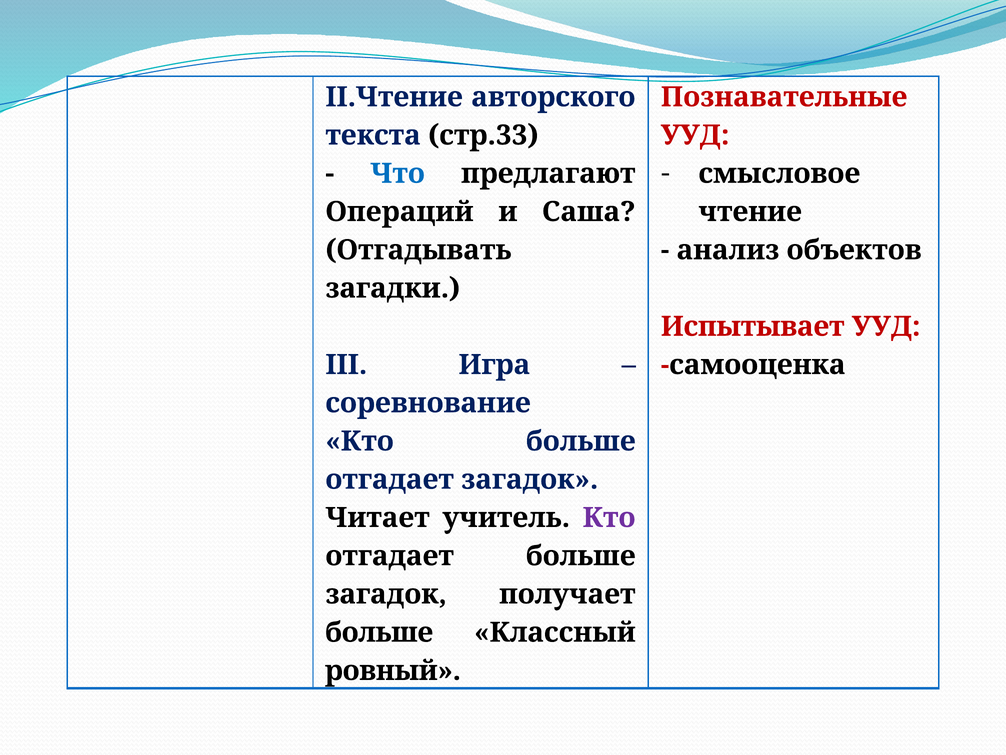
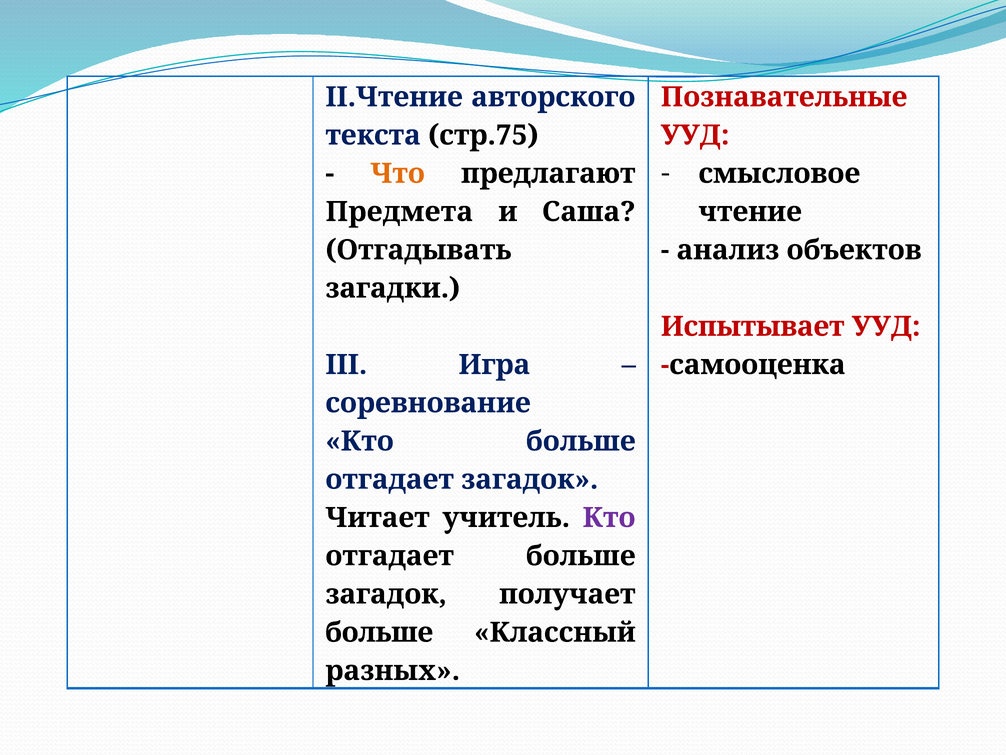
стр.33: стр.33 -> стр.75 (483, 135)
Что colour: blue -> orange (398, 173)
Операций: Операций -> Предмета (399, 212)
ровный: ровный -> разных (393, 670)
